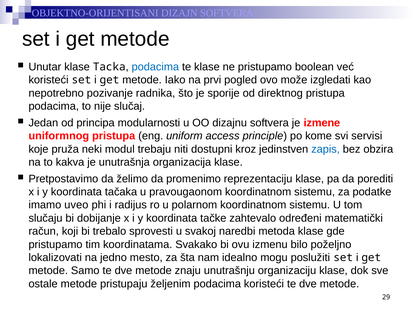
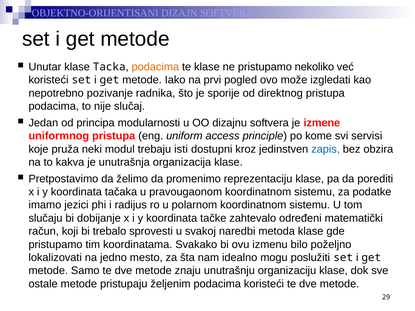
podacima colour: blue -> orange (155, 67)
boolean: boolean -> nekoliko (314, 67)
niti: niti -> isti (181, 149)
uveo: uveo -> jezici (76, 205)
